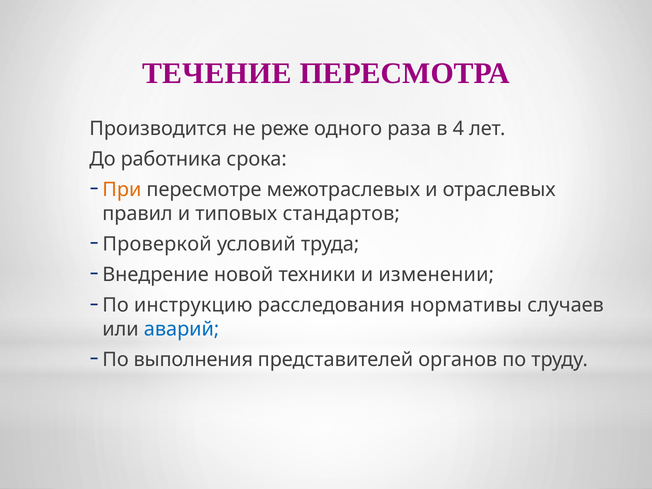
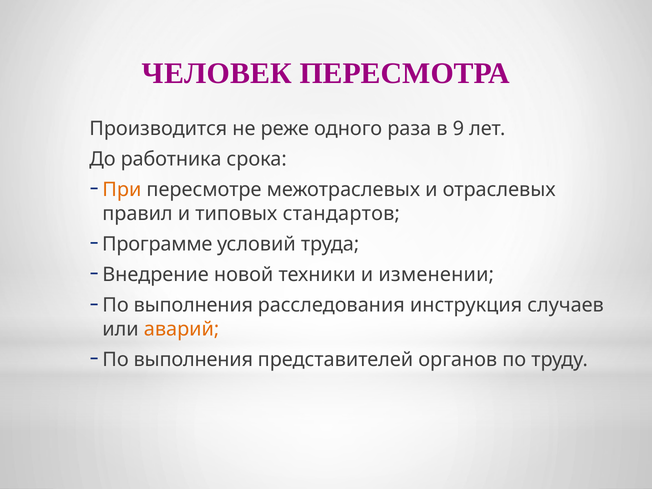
ТЕЧЕНИЕ: ТЕЧЕНИЕ -> ЧЕЛОВЕК (217, 74)
4: 4 -> 9 (458, 129)
Проверкой: Проверкой -> Программе (157, 244)
инструкцию: инструкцию -> выполнения (193, 305)
нормативы: нормативы -> инструкция (466, 305)
аварий colour: blue -> orange (182, 329)
